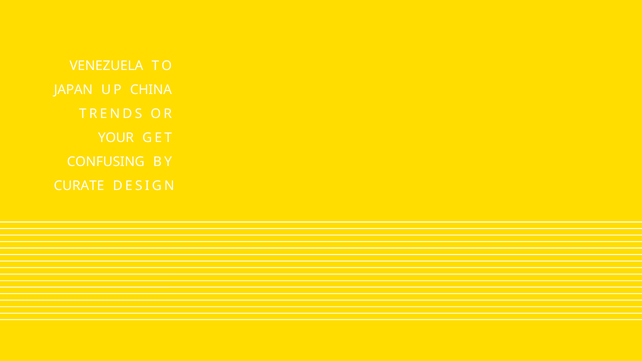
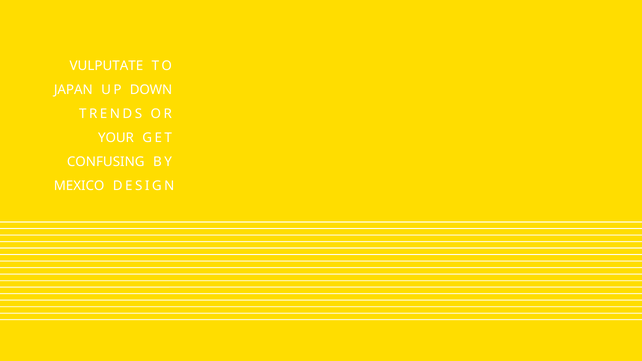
VENEZUELA: VENEZUELA -> VULPUTATE (106, 66)
CHINA: CHINA -> DOWN (151, 90)
CURATE: CURATE -> MEXICO (79, 186)
